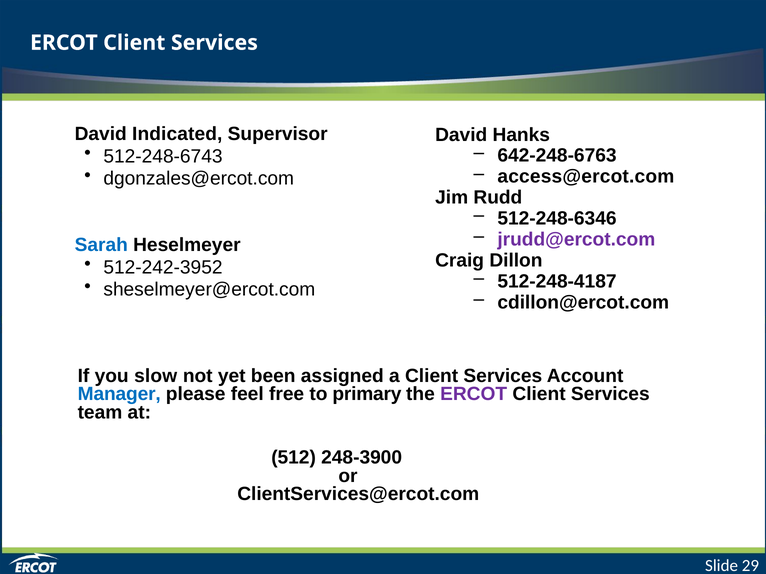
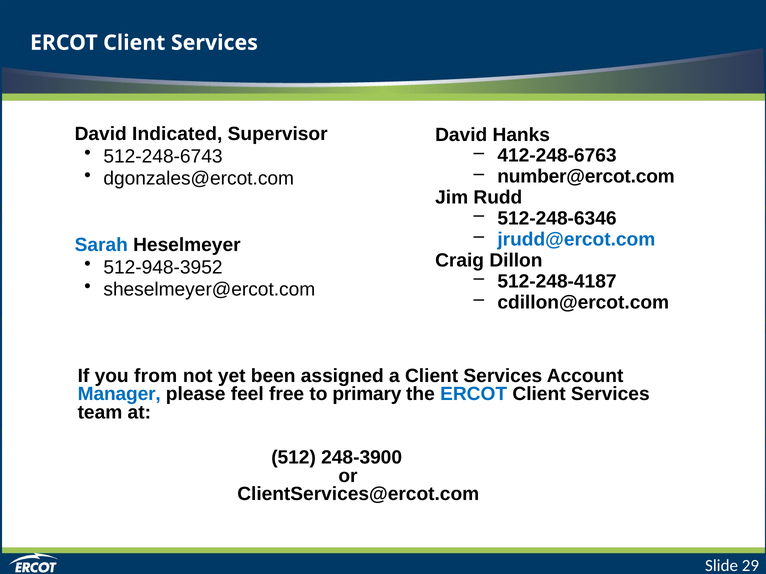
642-248-6763: 642-248-6763 -> 412-248-6763 (557, 156)
access@ercot.com: access@ercot.com -> number@ercot.com (586, 177)
jrudd@ercot.com colour: purple -> blue (576, 240)
512-242-3952: 512-242-3952 -> 512-948-3952 (163, 268)
slow: slow -> from (156, 376)
ERCOT colour: purple -> blue (474, 394)
